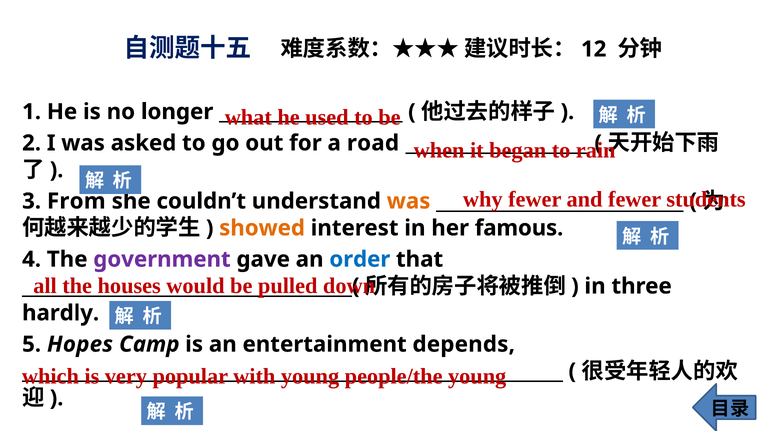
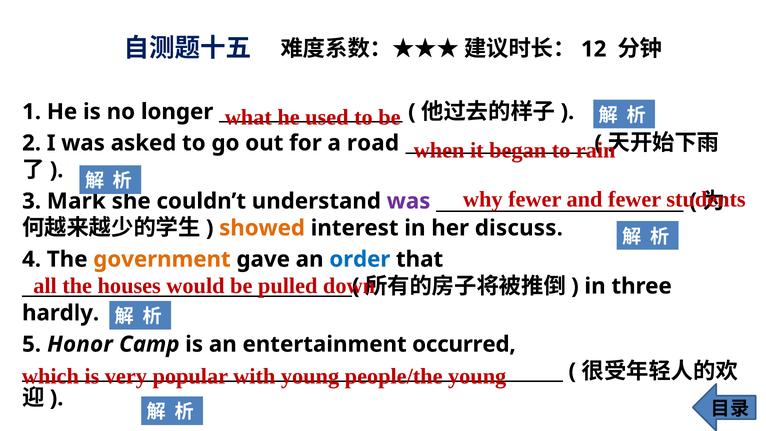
From: From -> Mark (76, 201)
was colour: orange -> purple (409, 201)
famous: famous -> discuss (519, 228)
government colour: purple -> orange (162, 259)
Hopes: Hopes -> Honor (80, 344)
depends: depends -> occurred (464, 344)
